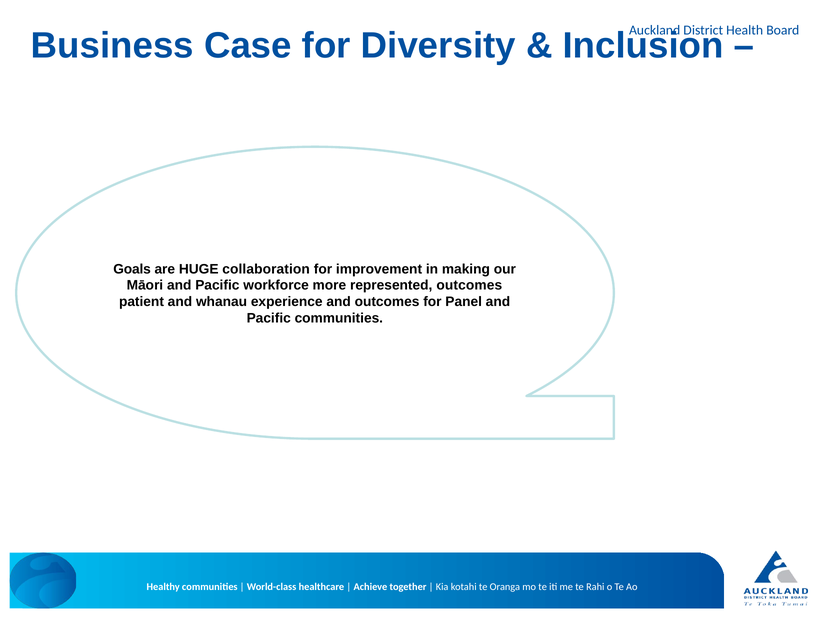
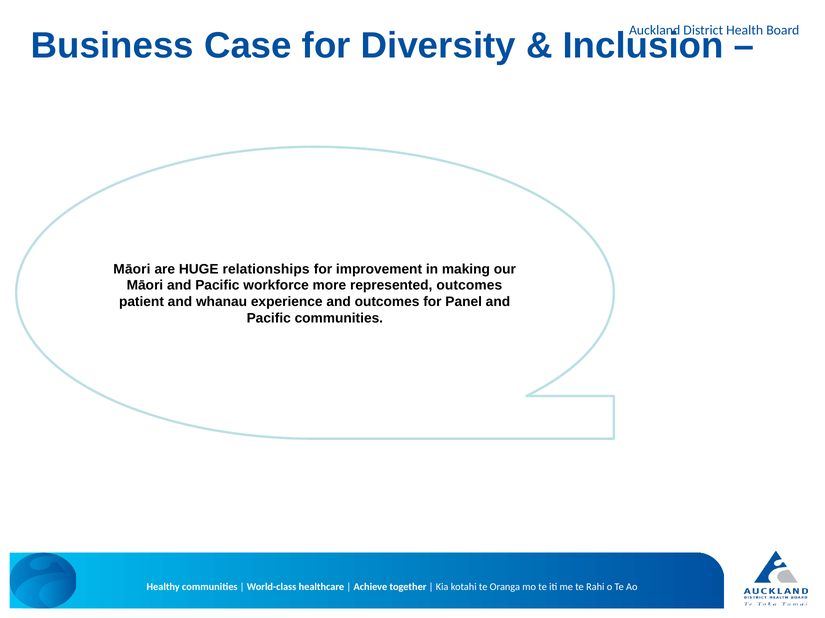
Goals: Goals -> Māori (132, 269)
collaboration: collaboration -> relationships (266, 269)
